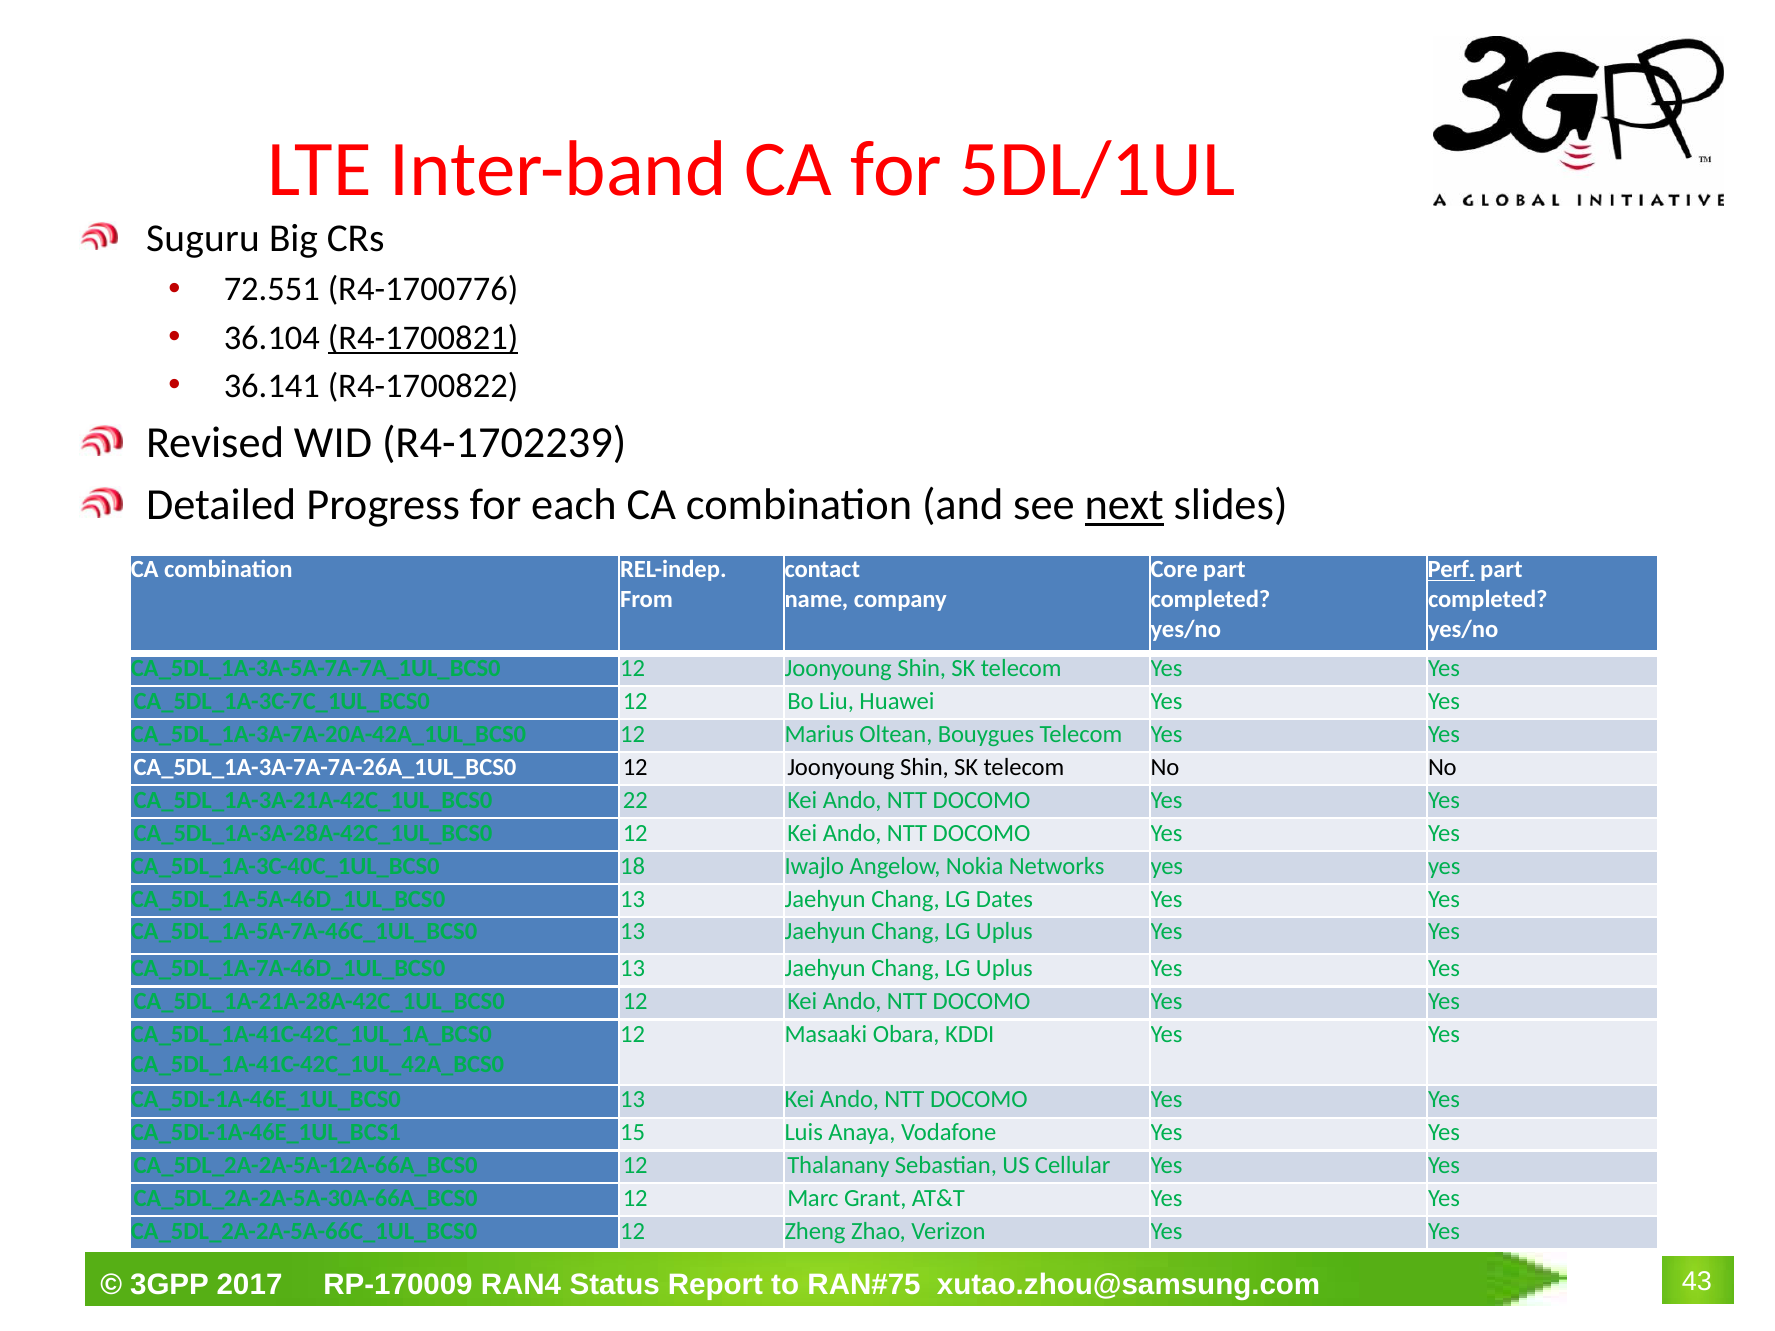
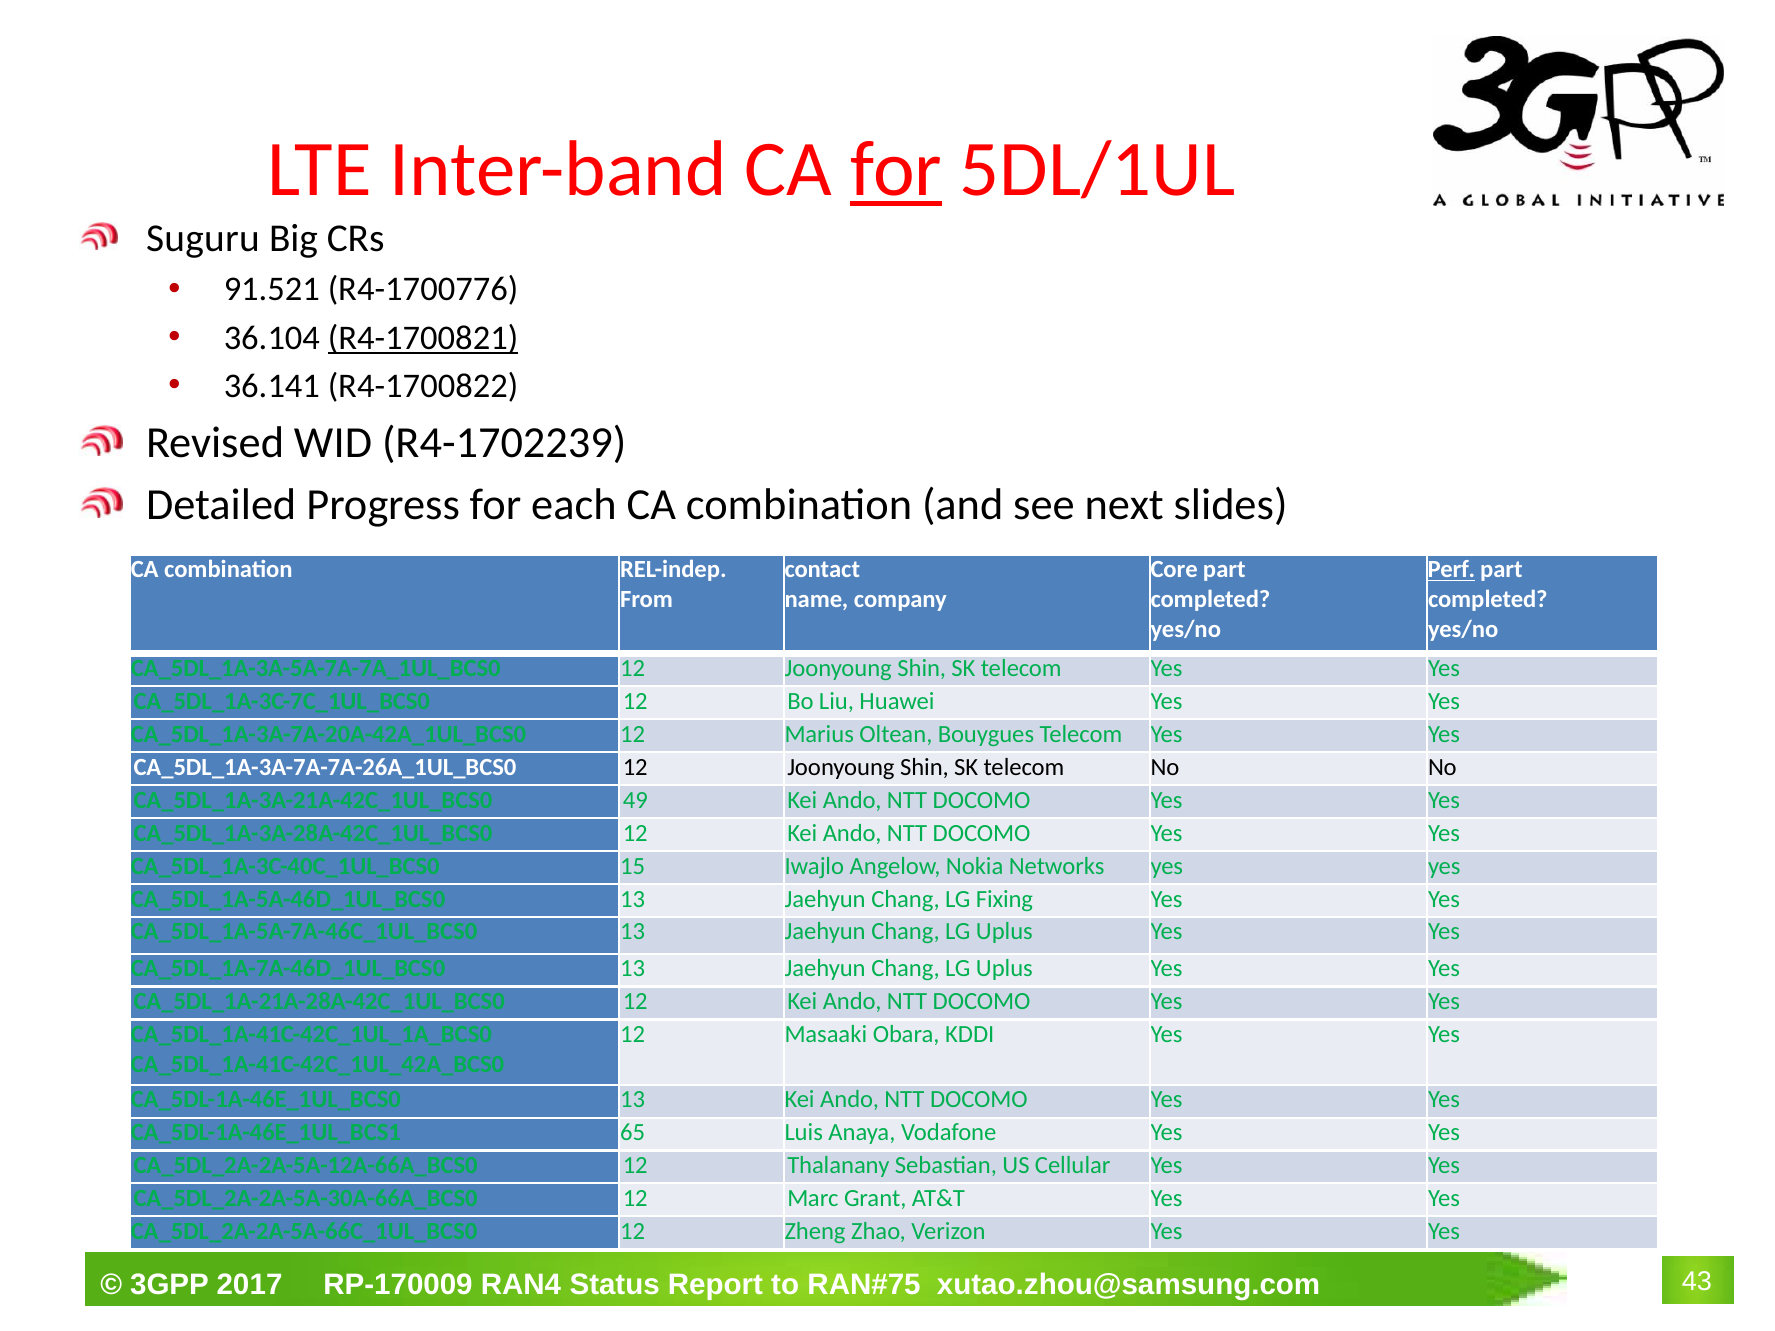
for underline: none -> present (896, 169)
72.551: 72.551 -> 91.521 (272, 290)
next underline: present -> none (1124, 505)
22: 22 -> 49 (635, 800)
18: 18 -> 15 (633, 866)
Dates: Dates -> Fixing (1004, 899)
15: 15 -> 65 (633, 1133)
